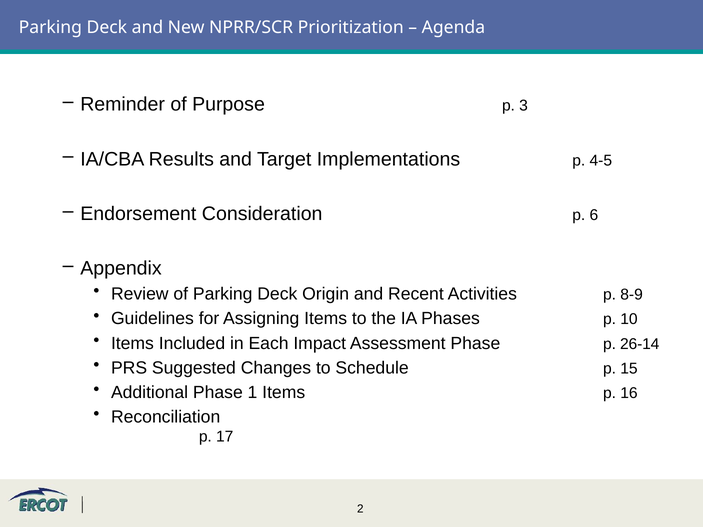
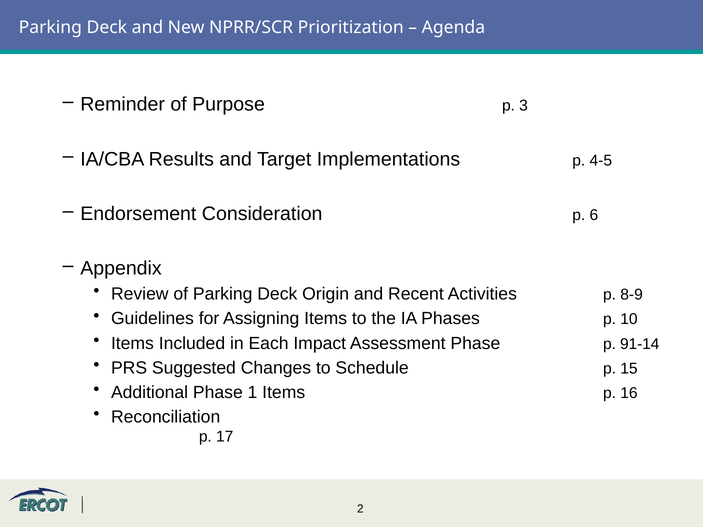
26-14: 26-14 -> 91-14 (640, 344)
